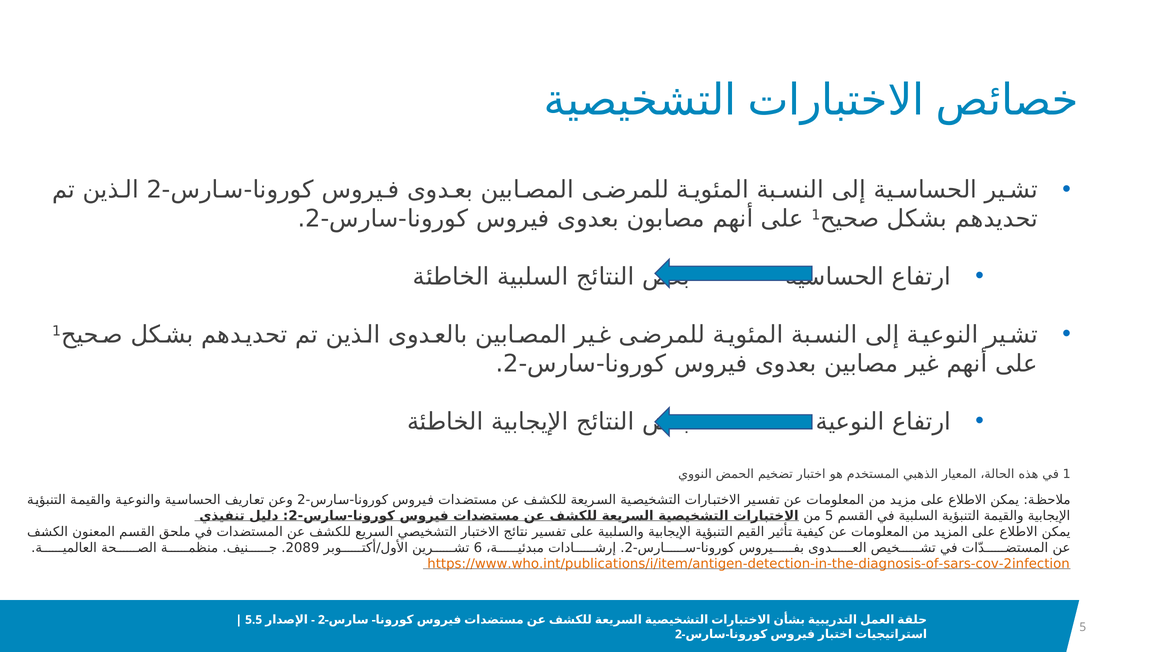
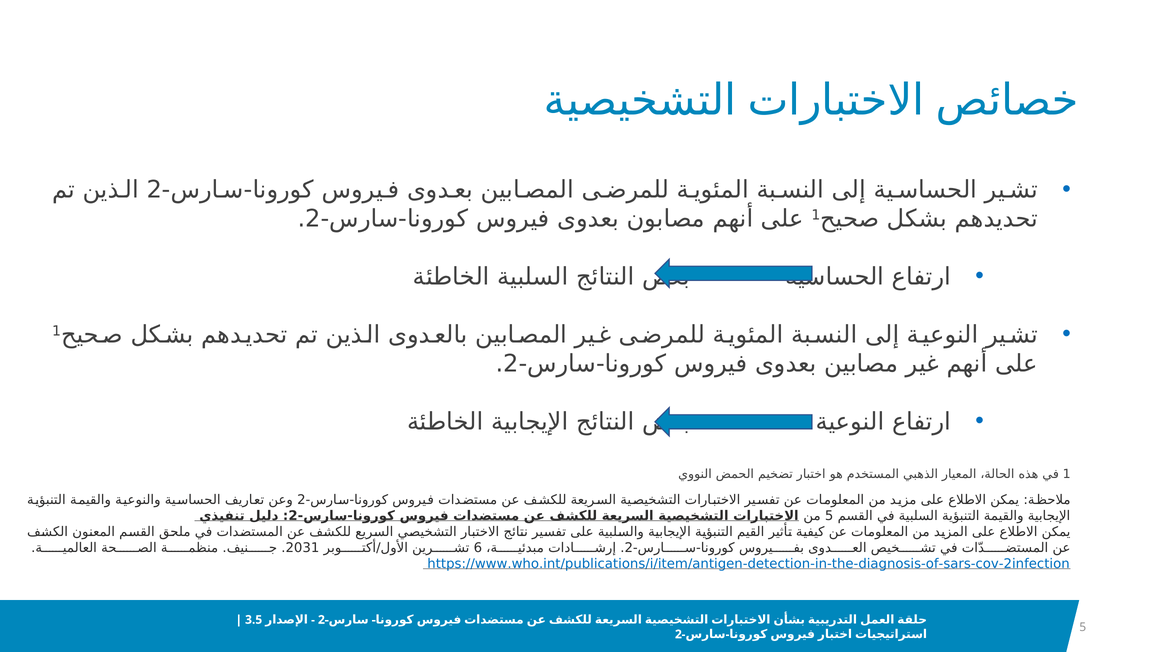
2089: 2089 -> 2031 (302, 548)
https://www.who.int/publications/i/item/antigen-detection-in-the-diagnosis-of-sars-cov-2infection colour: orange -> blue (749, 564)
5.5: 5.5 -> 3.5 (254, 620)
